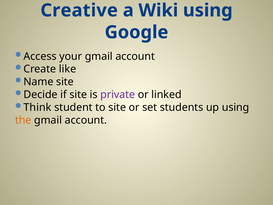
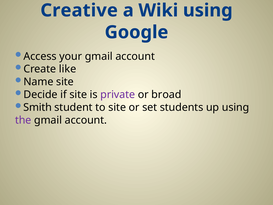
linked: linked -> broad (166, 94)
Think: Think -> Smith (38, 107)
the colour: orange -> purple (23, 120)
